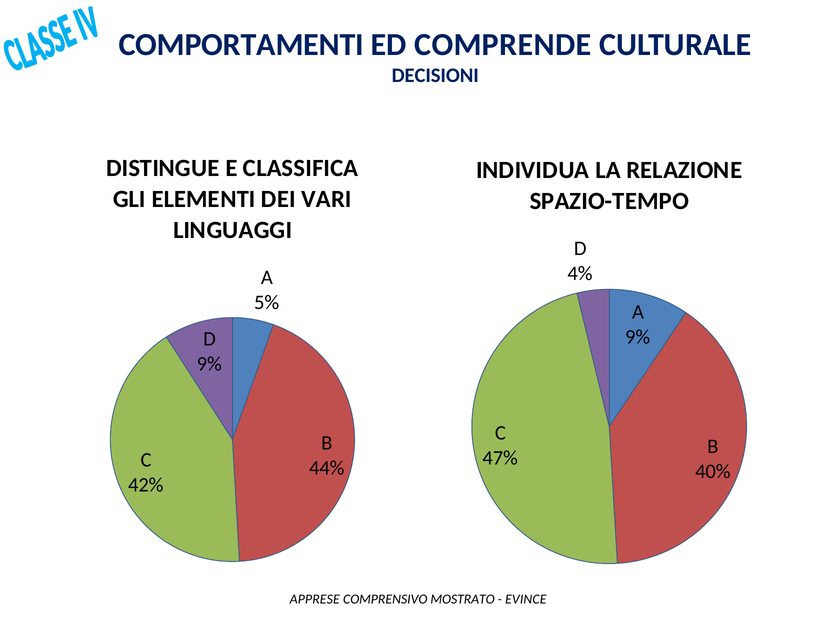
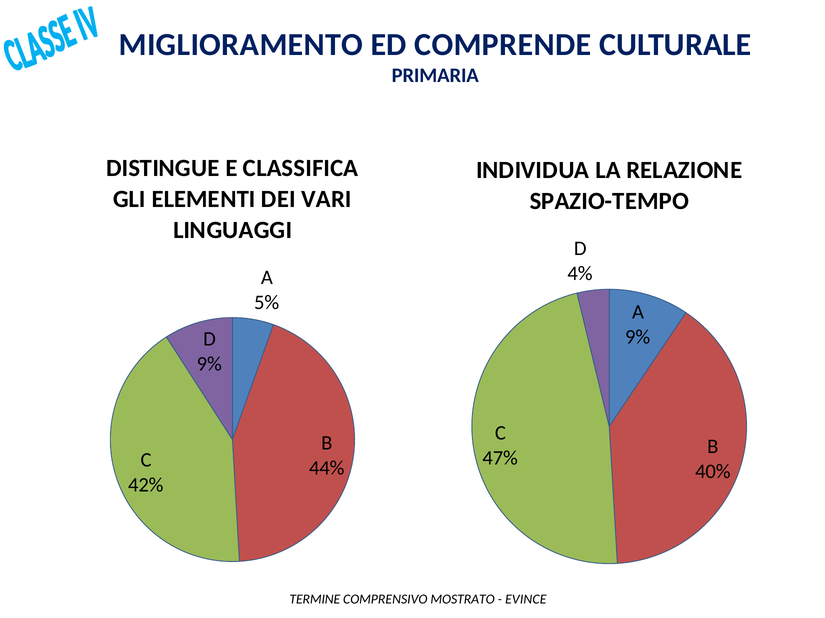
COMPORTAMENTI: COMPORTAMENTI -> MIGLIORAMENTO (241, 45)
DECISIONI: DECISIONI -> PRIMARIA (435, 75)
APPRESE: APPRESE -> TERMINE (315, 600)
